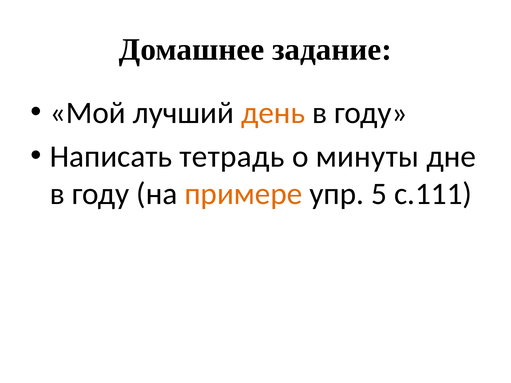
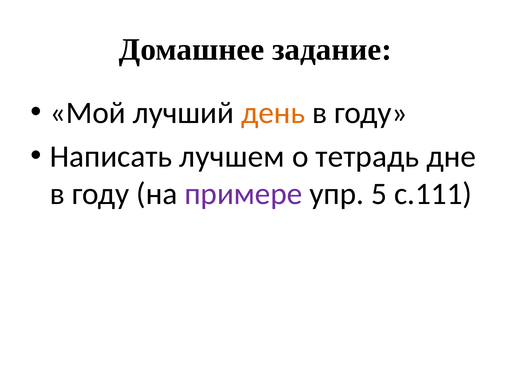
тетрадь: тетрадь -> лучшем (232, 157)
минуты: минуты -> тетрадь (367, 157)
примере colour: orange -> purple (243, 194)
